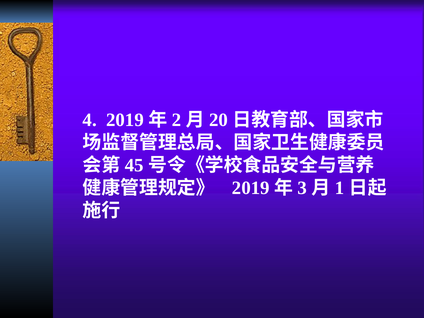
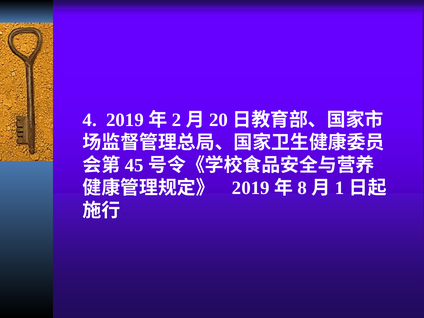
3: 3 -> 8 (302, 188)
